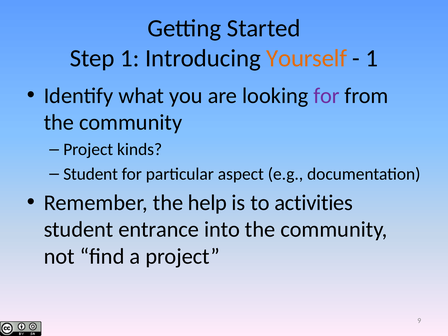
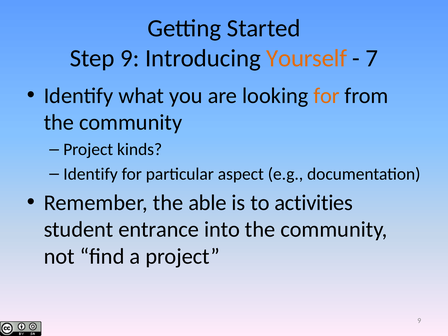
Step 1: 1 -> 9 (130, 58)
1: 1 -> 7 (372, 58)
for colour: purple -> orange (327, 96)
Student: Student -> Identify (91, 174)
help: help -> able (207, 203)
